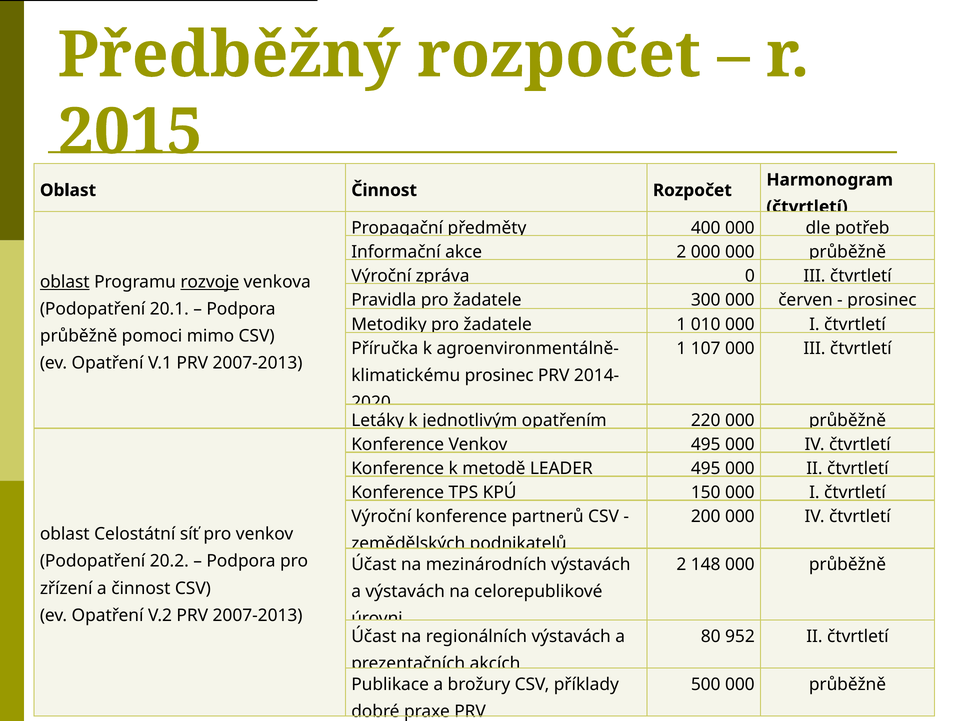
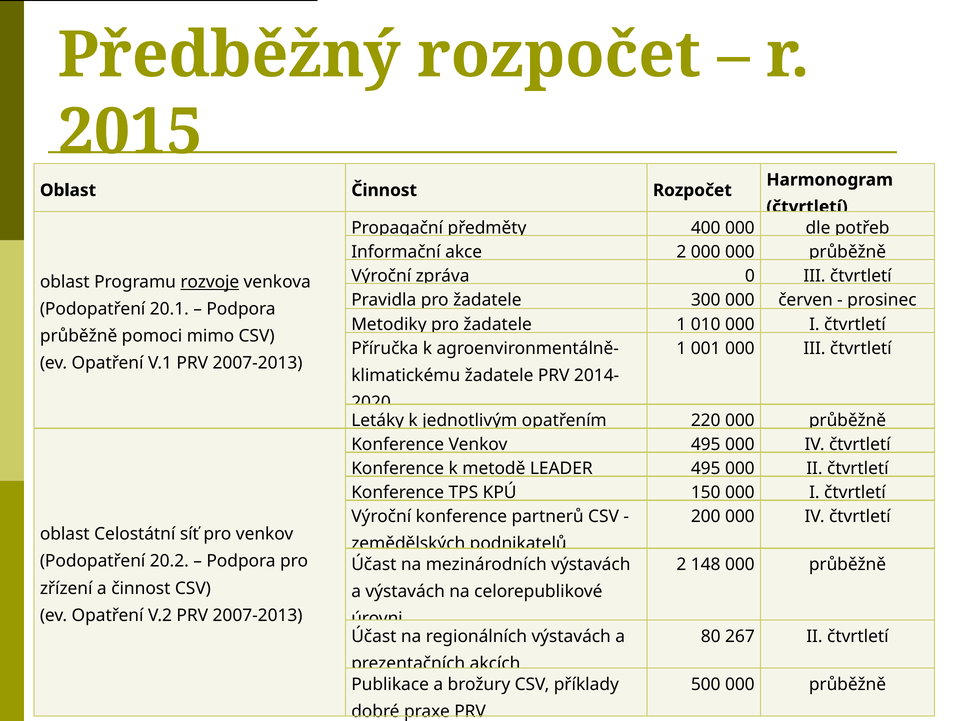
oblast underline: present -> none (65, 282)
107: 107 -> 001 (706, 348)
prosinec: prosinec -> žadatele (499, 375)
952: 952 -> 267 (740, 636)
